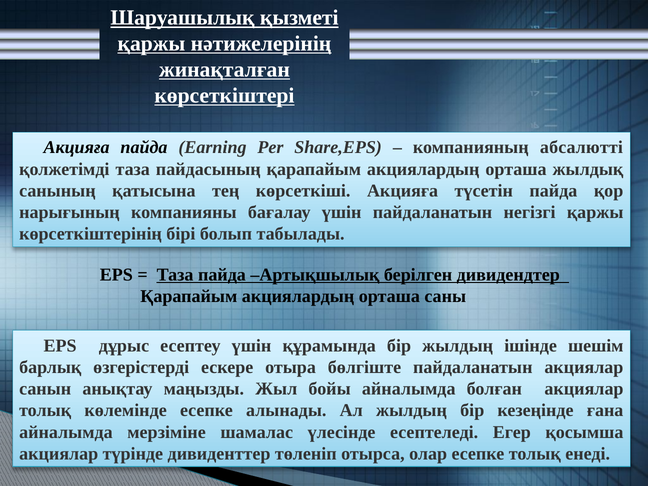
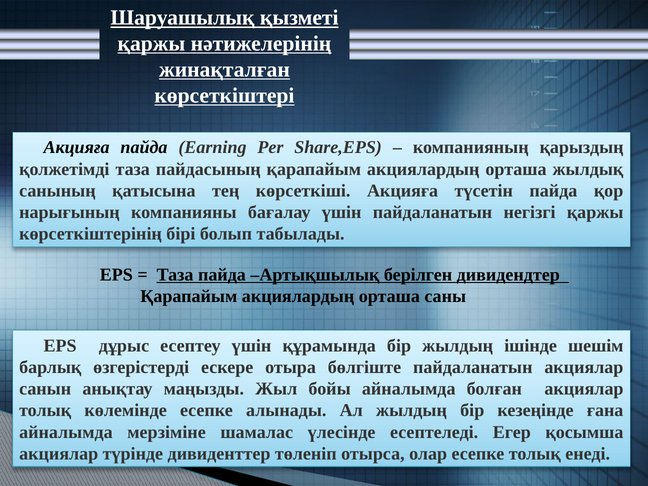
абсалютті: абсалютті -> қарыздың (582, 148)
